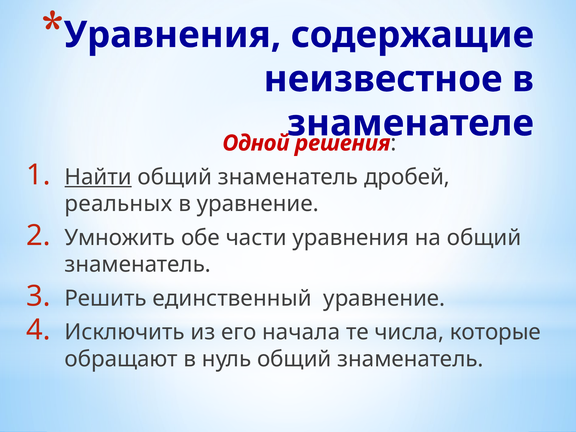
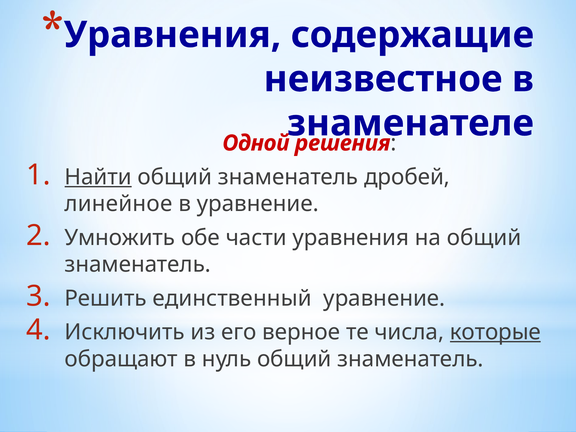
реальных: реальных -> линейное (118, 204)
начала: начала -> верное (301, 332)
которые underline: none -> present (495, 332)
